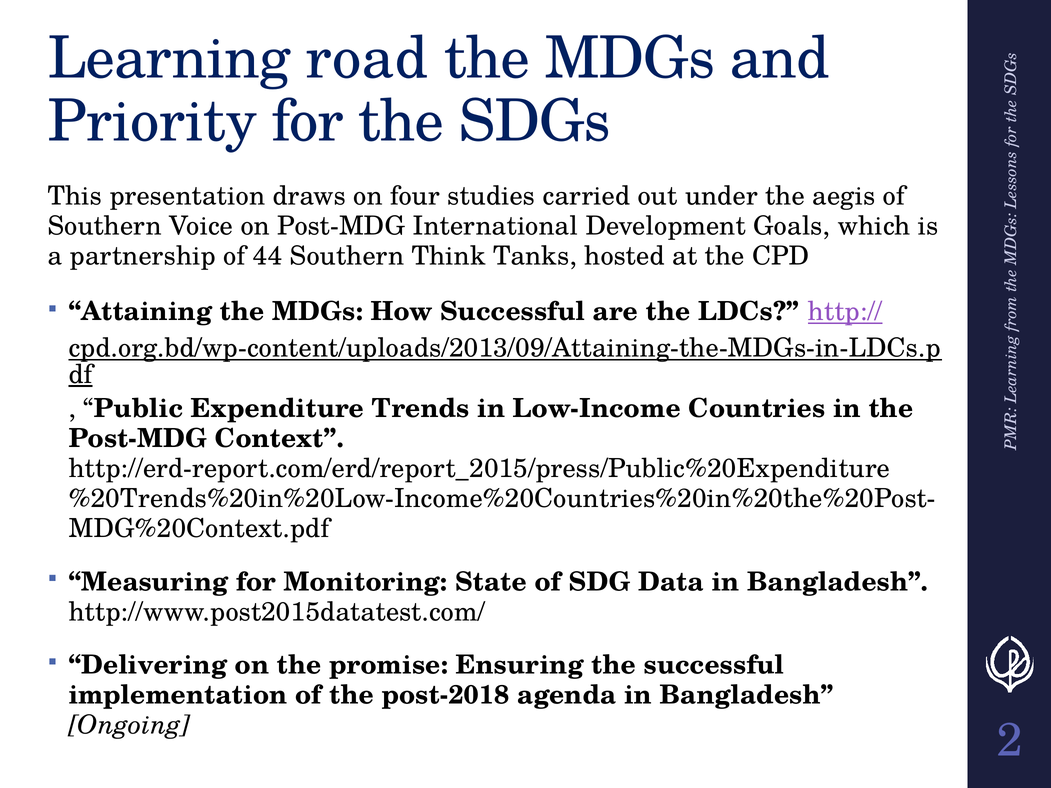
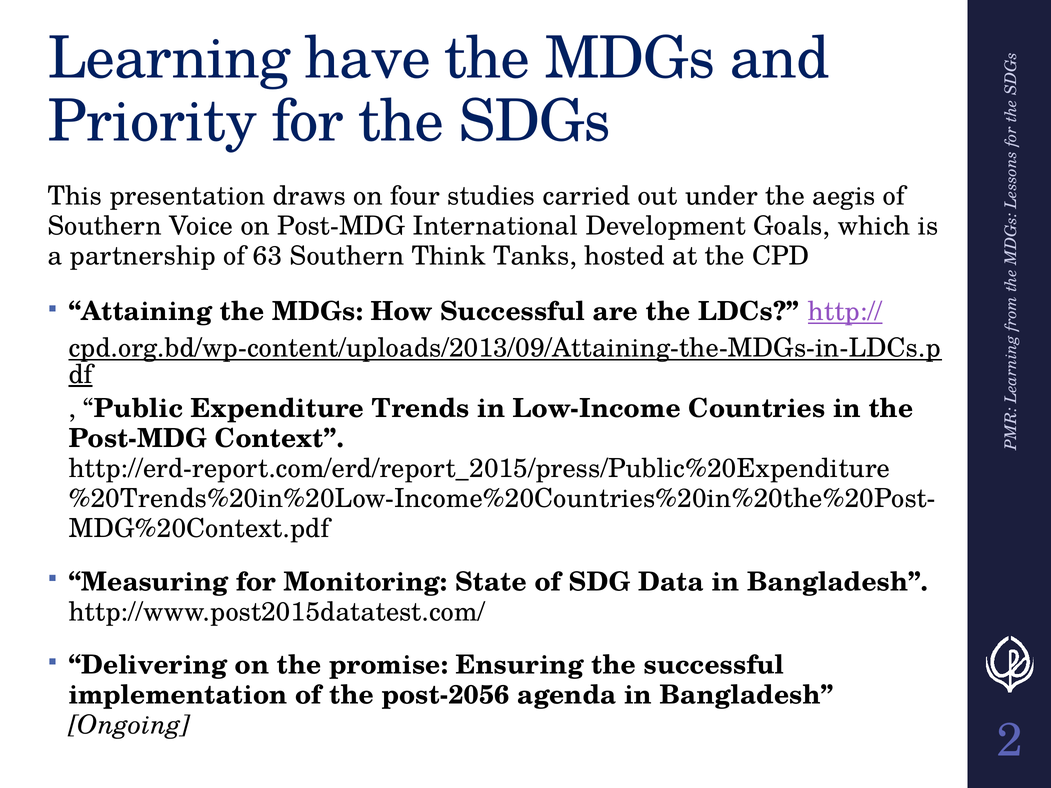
road: road -> have (368, 59)
44: 44 -> 63 (268, 256)
post-2018: post-2018 -> post-2056 (445, 695)
